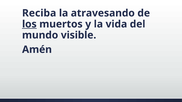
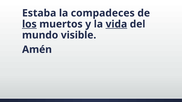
Reciba: Reciba -> Estaba (39, 13)
atravesando: atravesando -> compadeces (103, 13)
vida underline: none -> present (116, 24)
